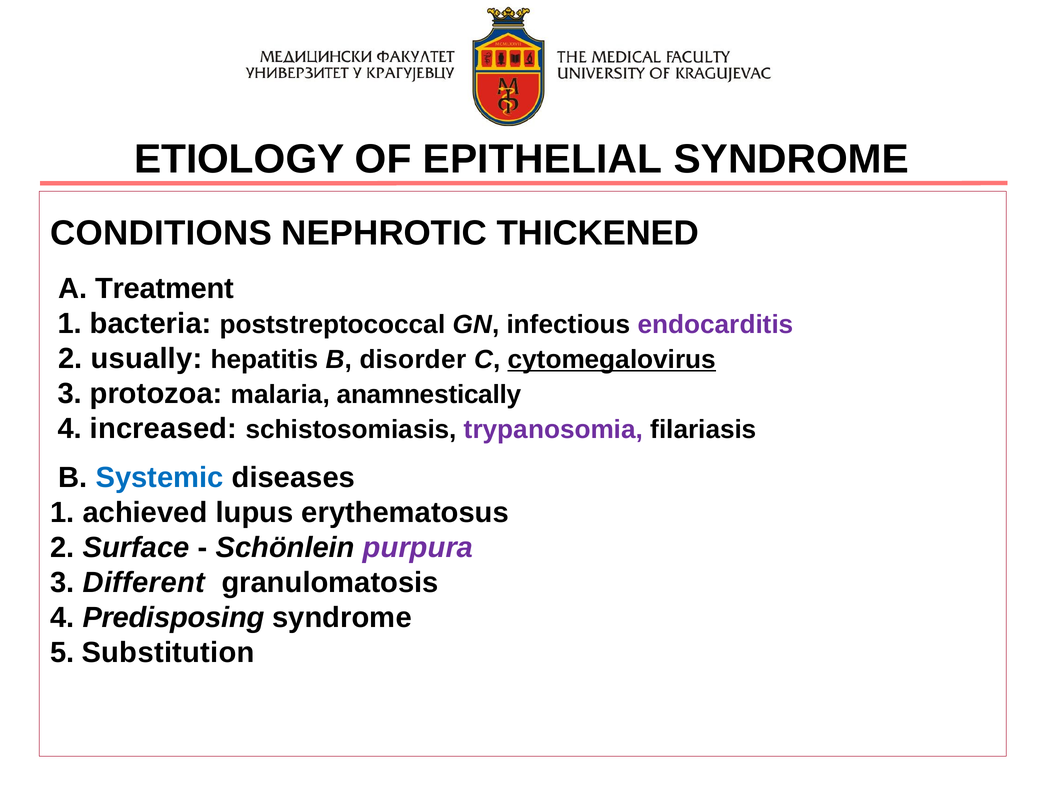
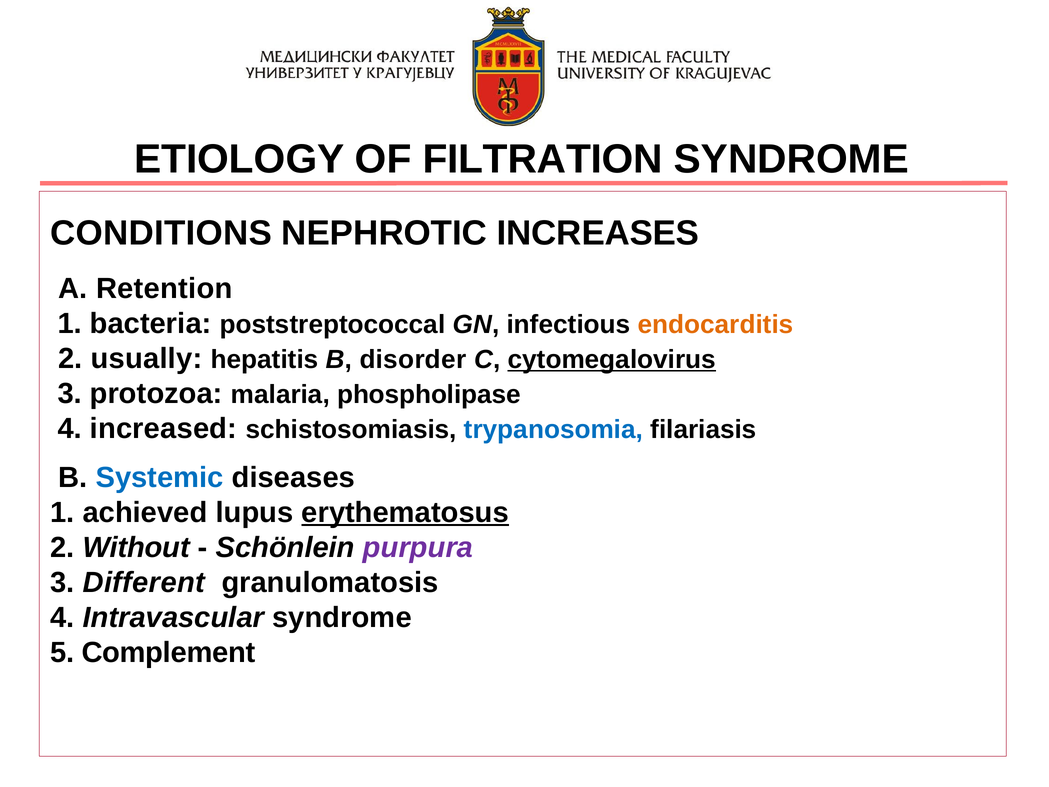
EPITHELIAL: EPITHELIAL -> FILTRATION (543, 159)
THICKENED: THICKENED -> INCREASES (598, 233)
Treatment: Treatment -> Retention (164, 289)
endocarditis colour: purple -> orange (715, 325)
anamnestically: anamnestically -> phospholipase (429, 394)
trypanosomia colour: purple -> blue (554, 429)
erythematosus underline: none -> present (405, 512)
Surface: Surface -> Without (136, 547)
Predisposing: Predisposing -> Intravascular (173, 617)
Substitution: Substitution -> Complement (168, 652)
